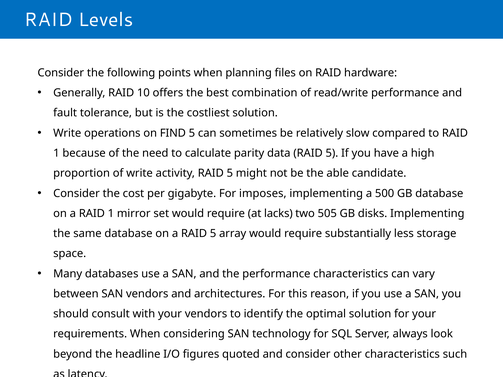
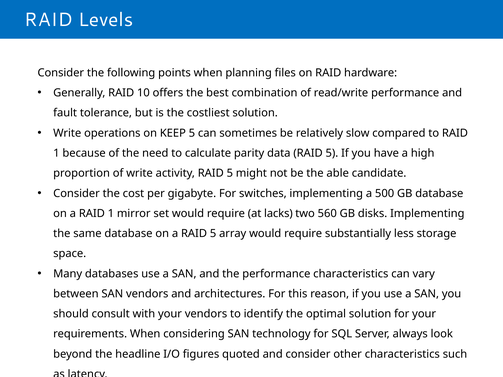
FIND: FIND -> KEEP (173, 133)
imposes: imposes -> switches (263, 193)
505: 505 -> 560 (327, 214)
